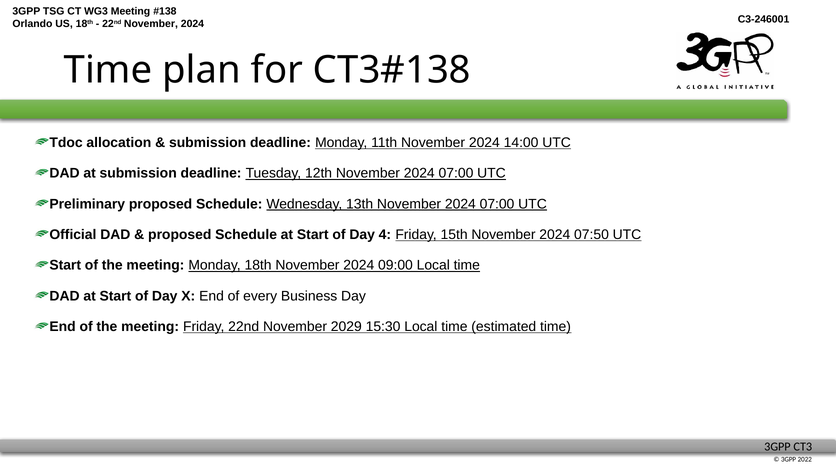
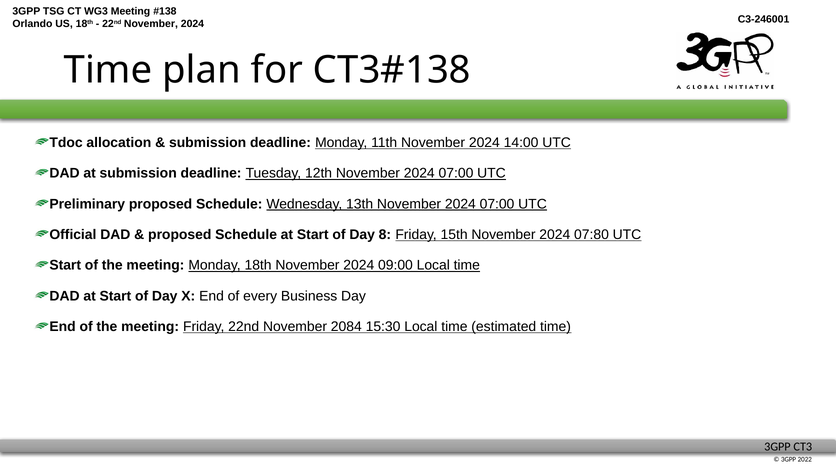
4: 4 -> 8 (385, 235)
07:50: 07:50 -> 07:80 (592, 235)
2029: 2029 -> 2084 (346, 327)
